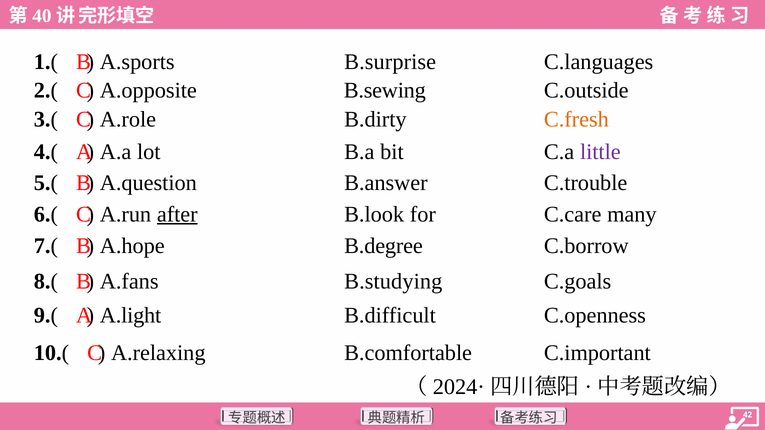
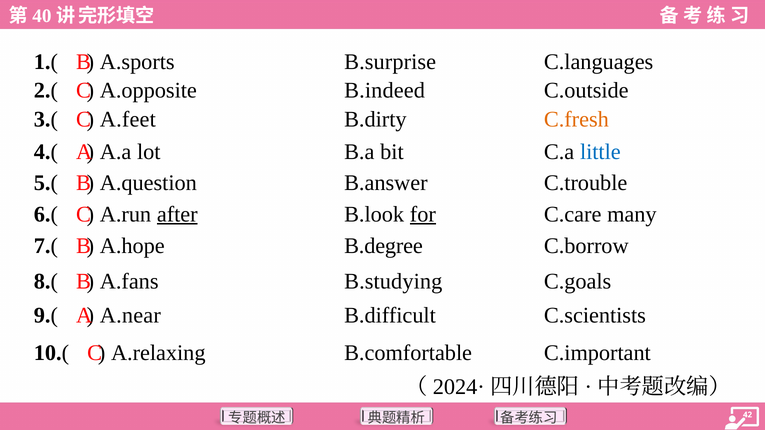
B.sewing: B.sewing -> B.indeed (385, 90)
A.role: A.role -> A.feet (128, 120)
little colour: purple -> blue (600, 152)
for underline: none -> present (423, 214)
A.light: A.light -> A.near (130, 316)
C.openness: C.openness -> C.scientists (595, 316)
